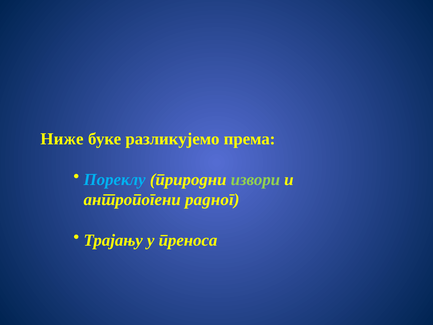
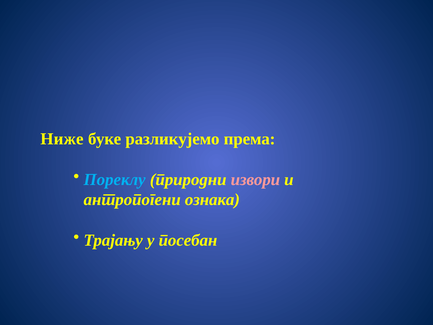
извори colour: light green -> pink (255, 179)
радног: радног -> ознака (212, 200)
преноса: преноса -> посебан (188, 240)
